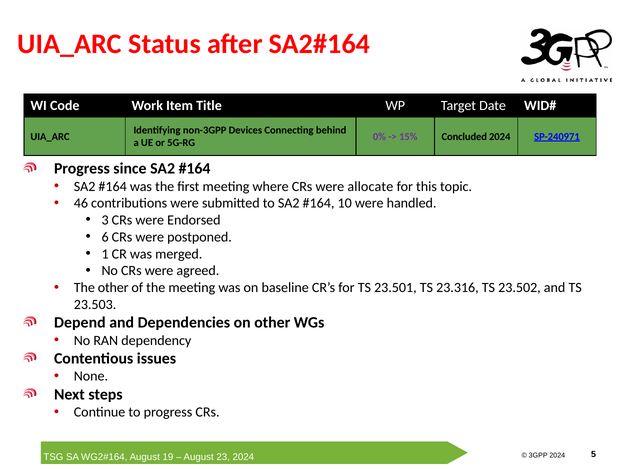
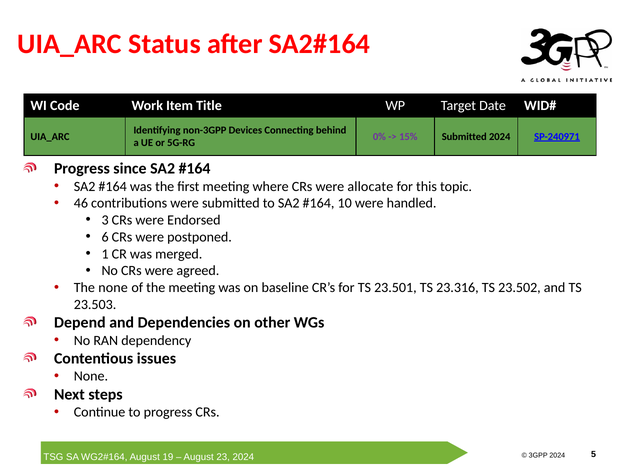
15% Concluded: Concluded -> Submitted (464, 136)
The other: other -> none (113, 288)
